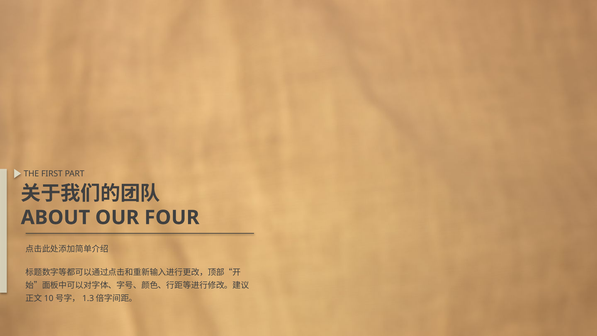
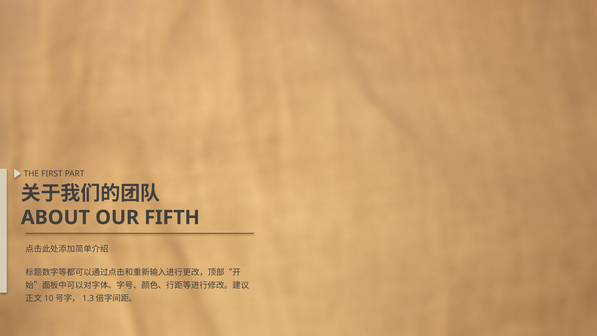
FOUR: FOUR -> FIFTH (172, 217)
